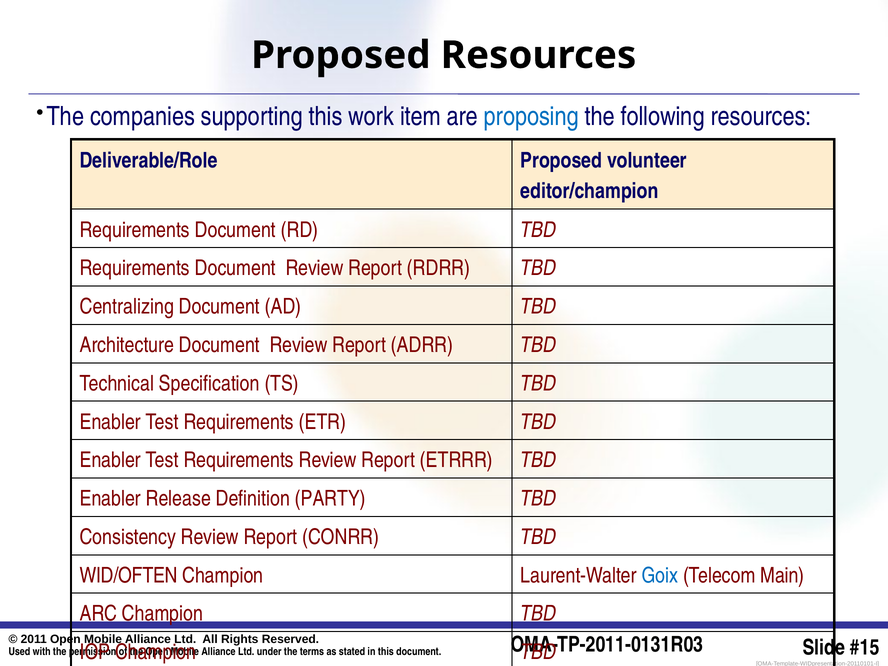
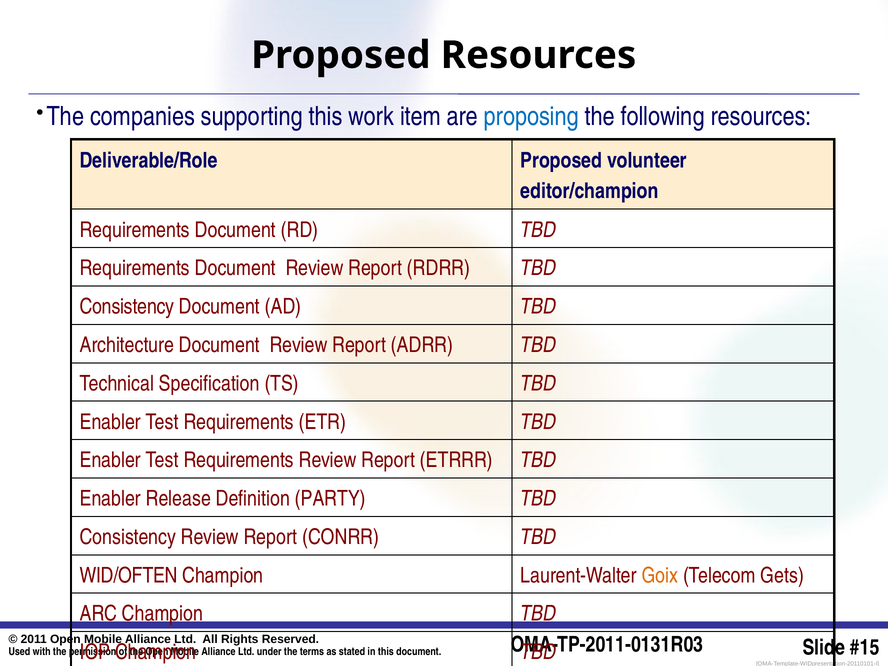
Centralizing: Centralizing -> Consistency (127, 307)
Goix colour: blue -> orange (660, 576)
Main: Main -> Gets (782, 576)
